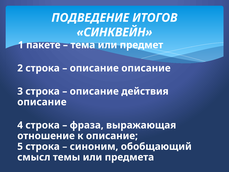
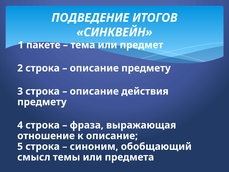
описание описание: описание -> предмету (146, 68)
описание: описание -> предмету (42, 102)
